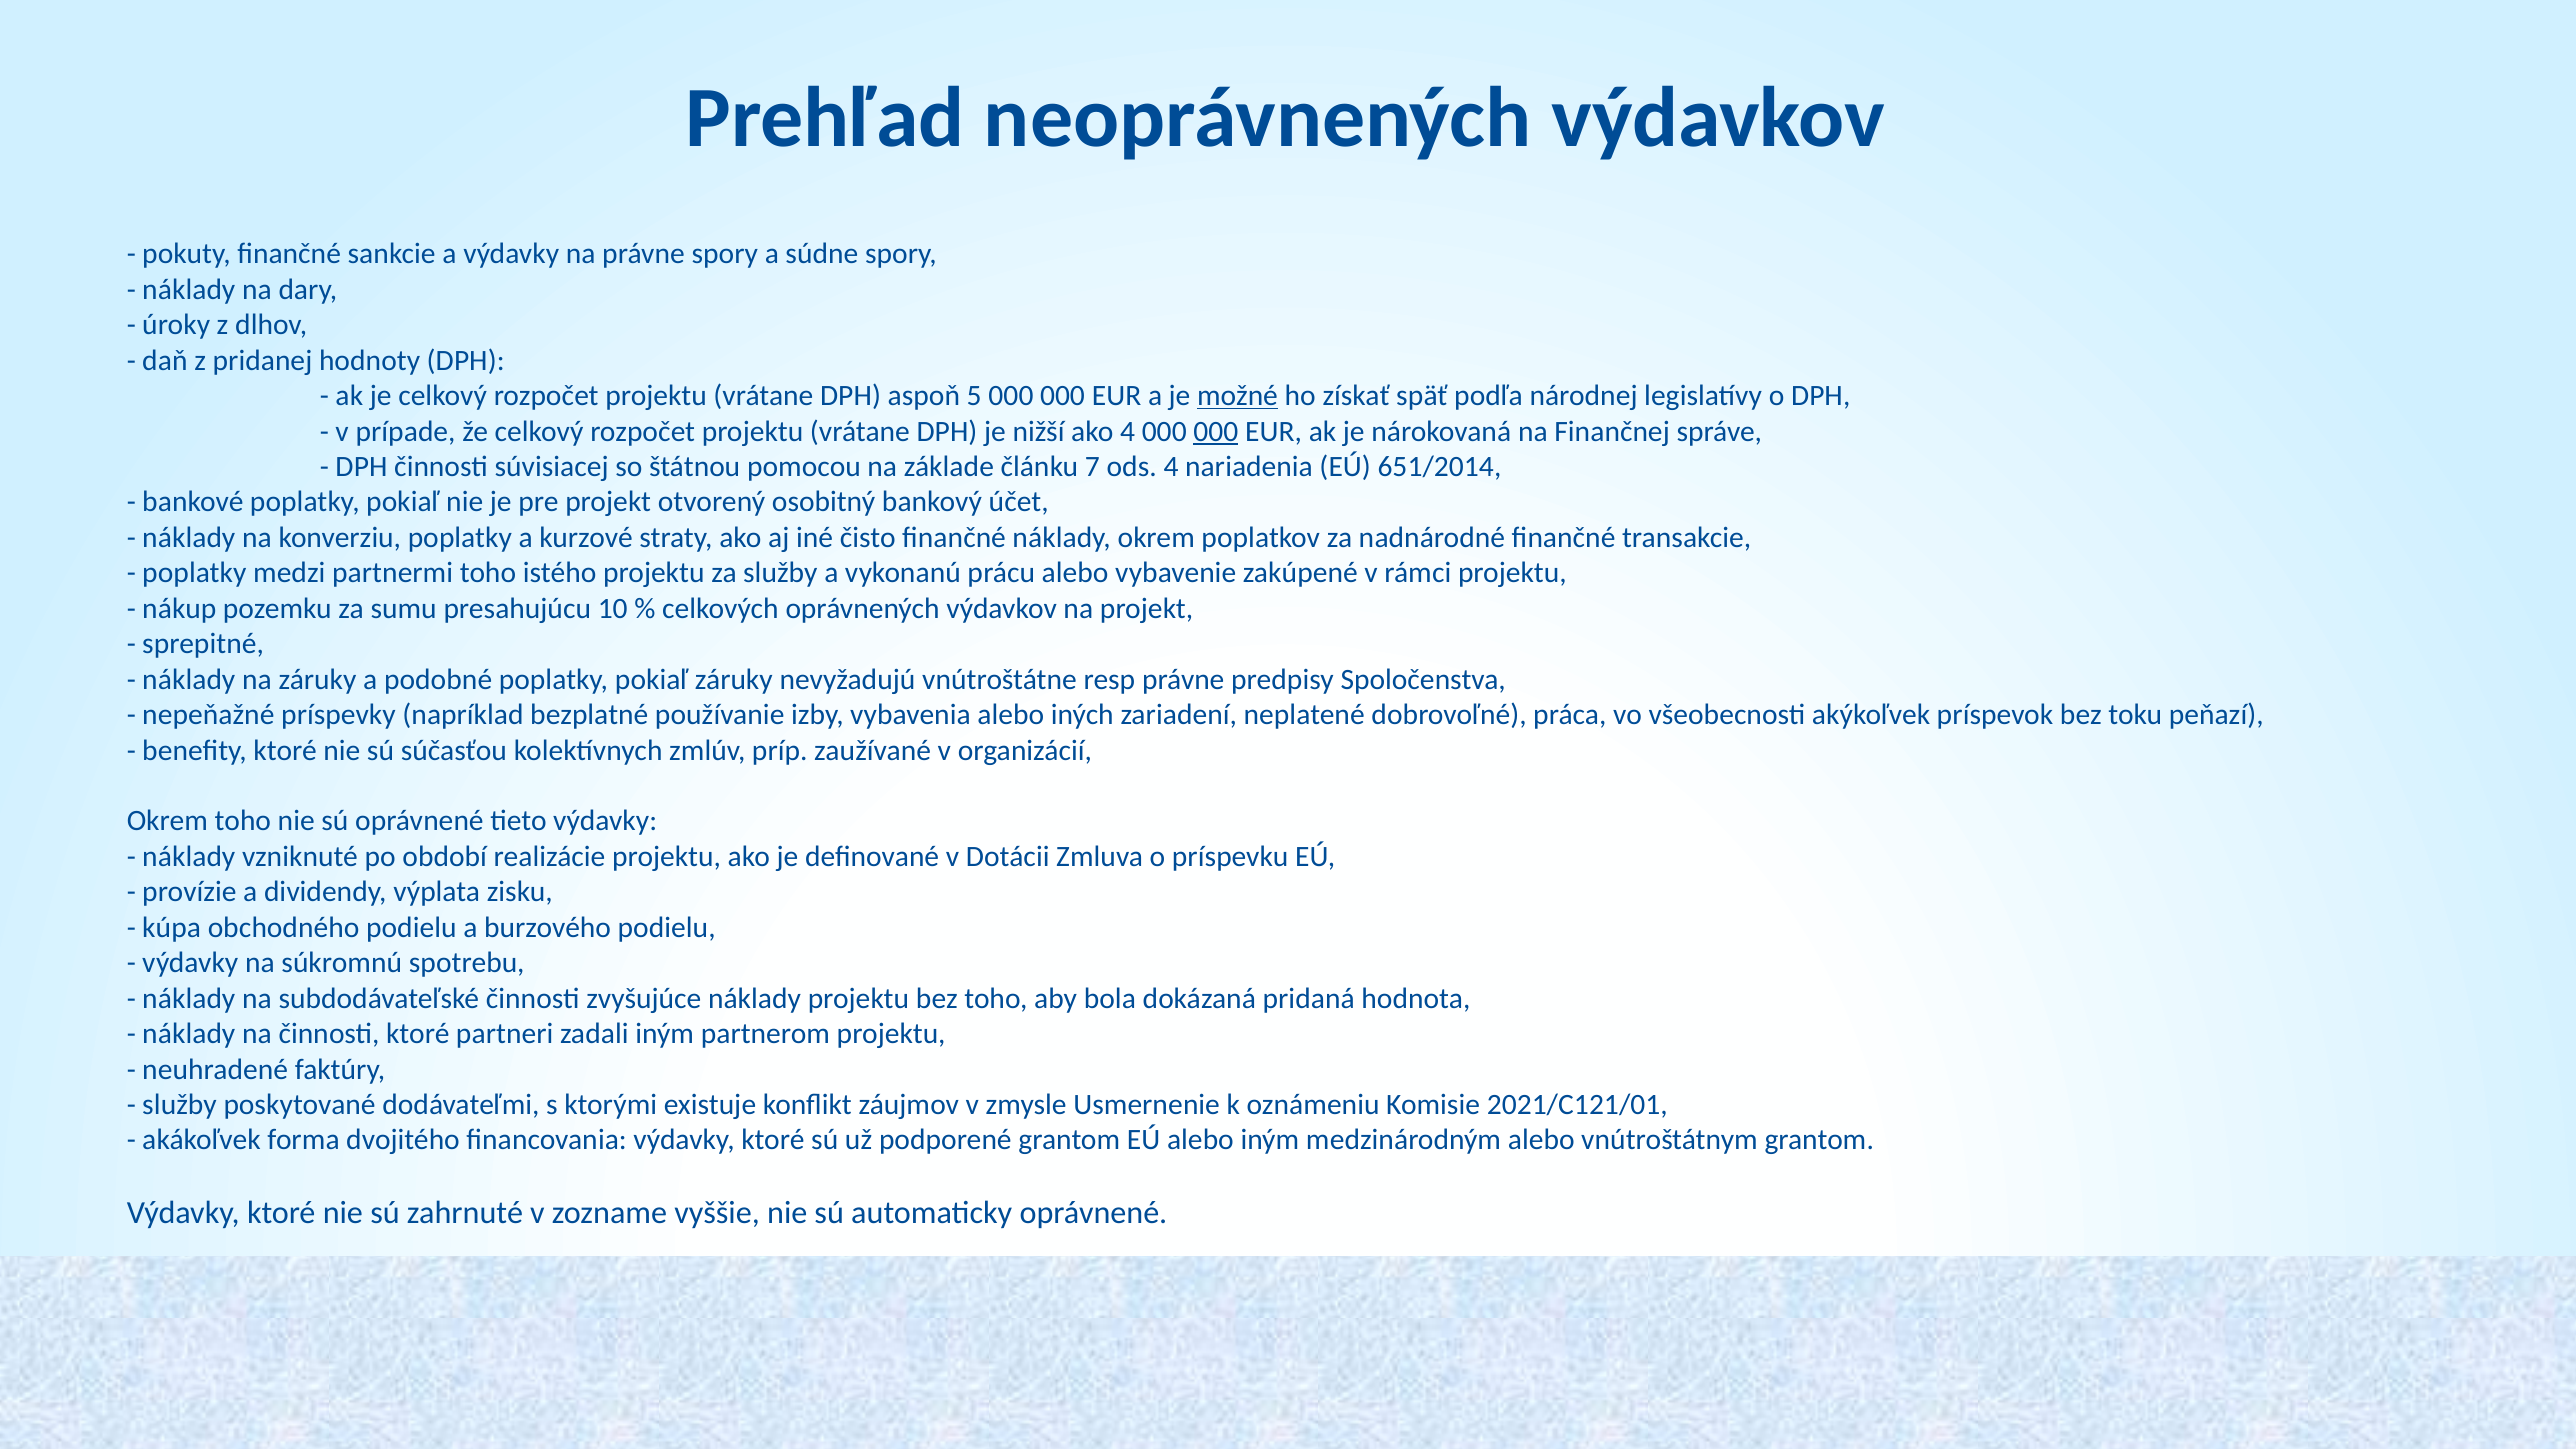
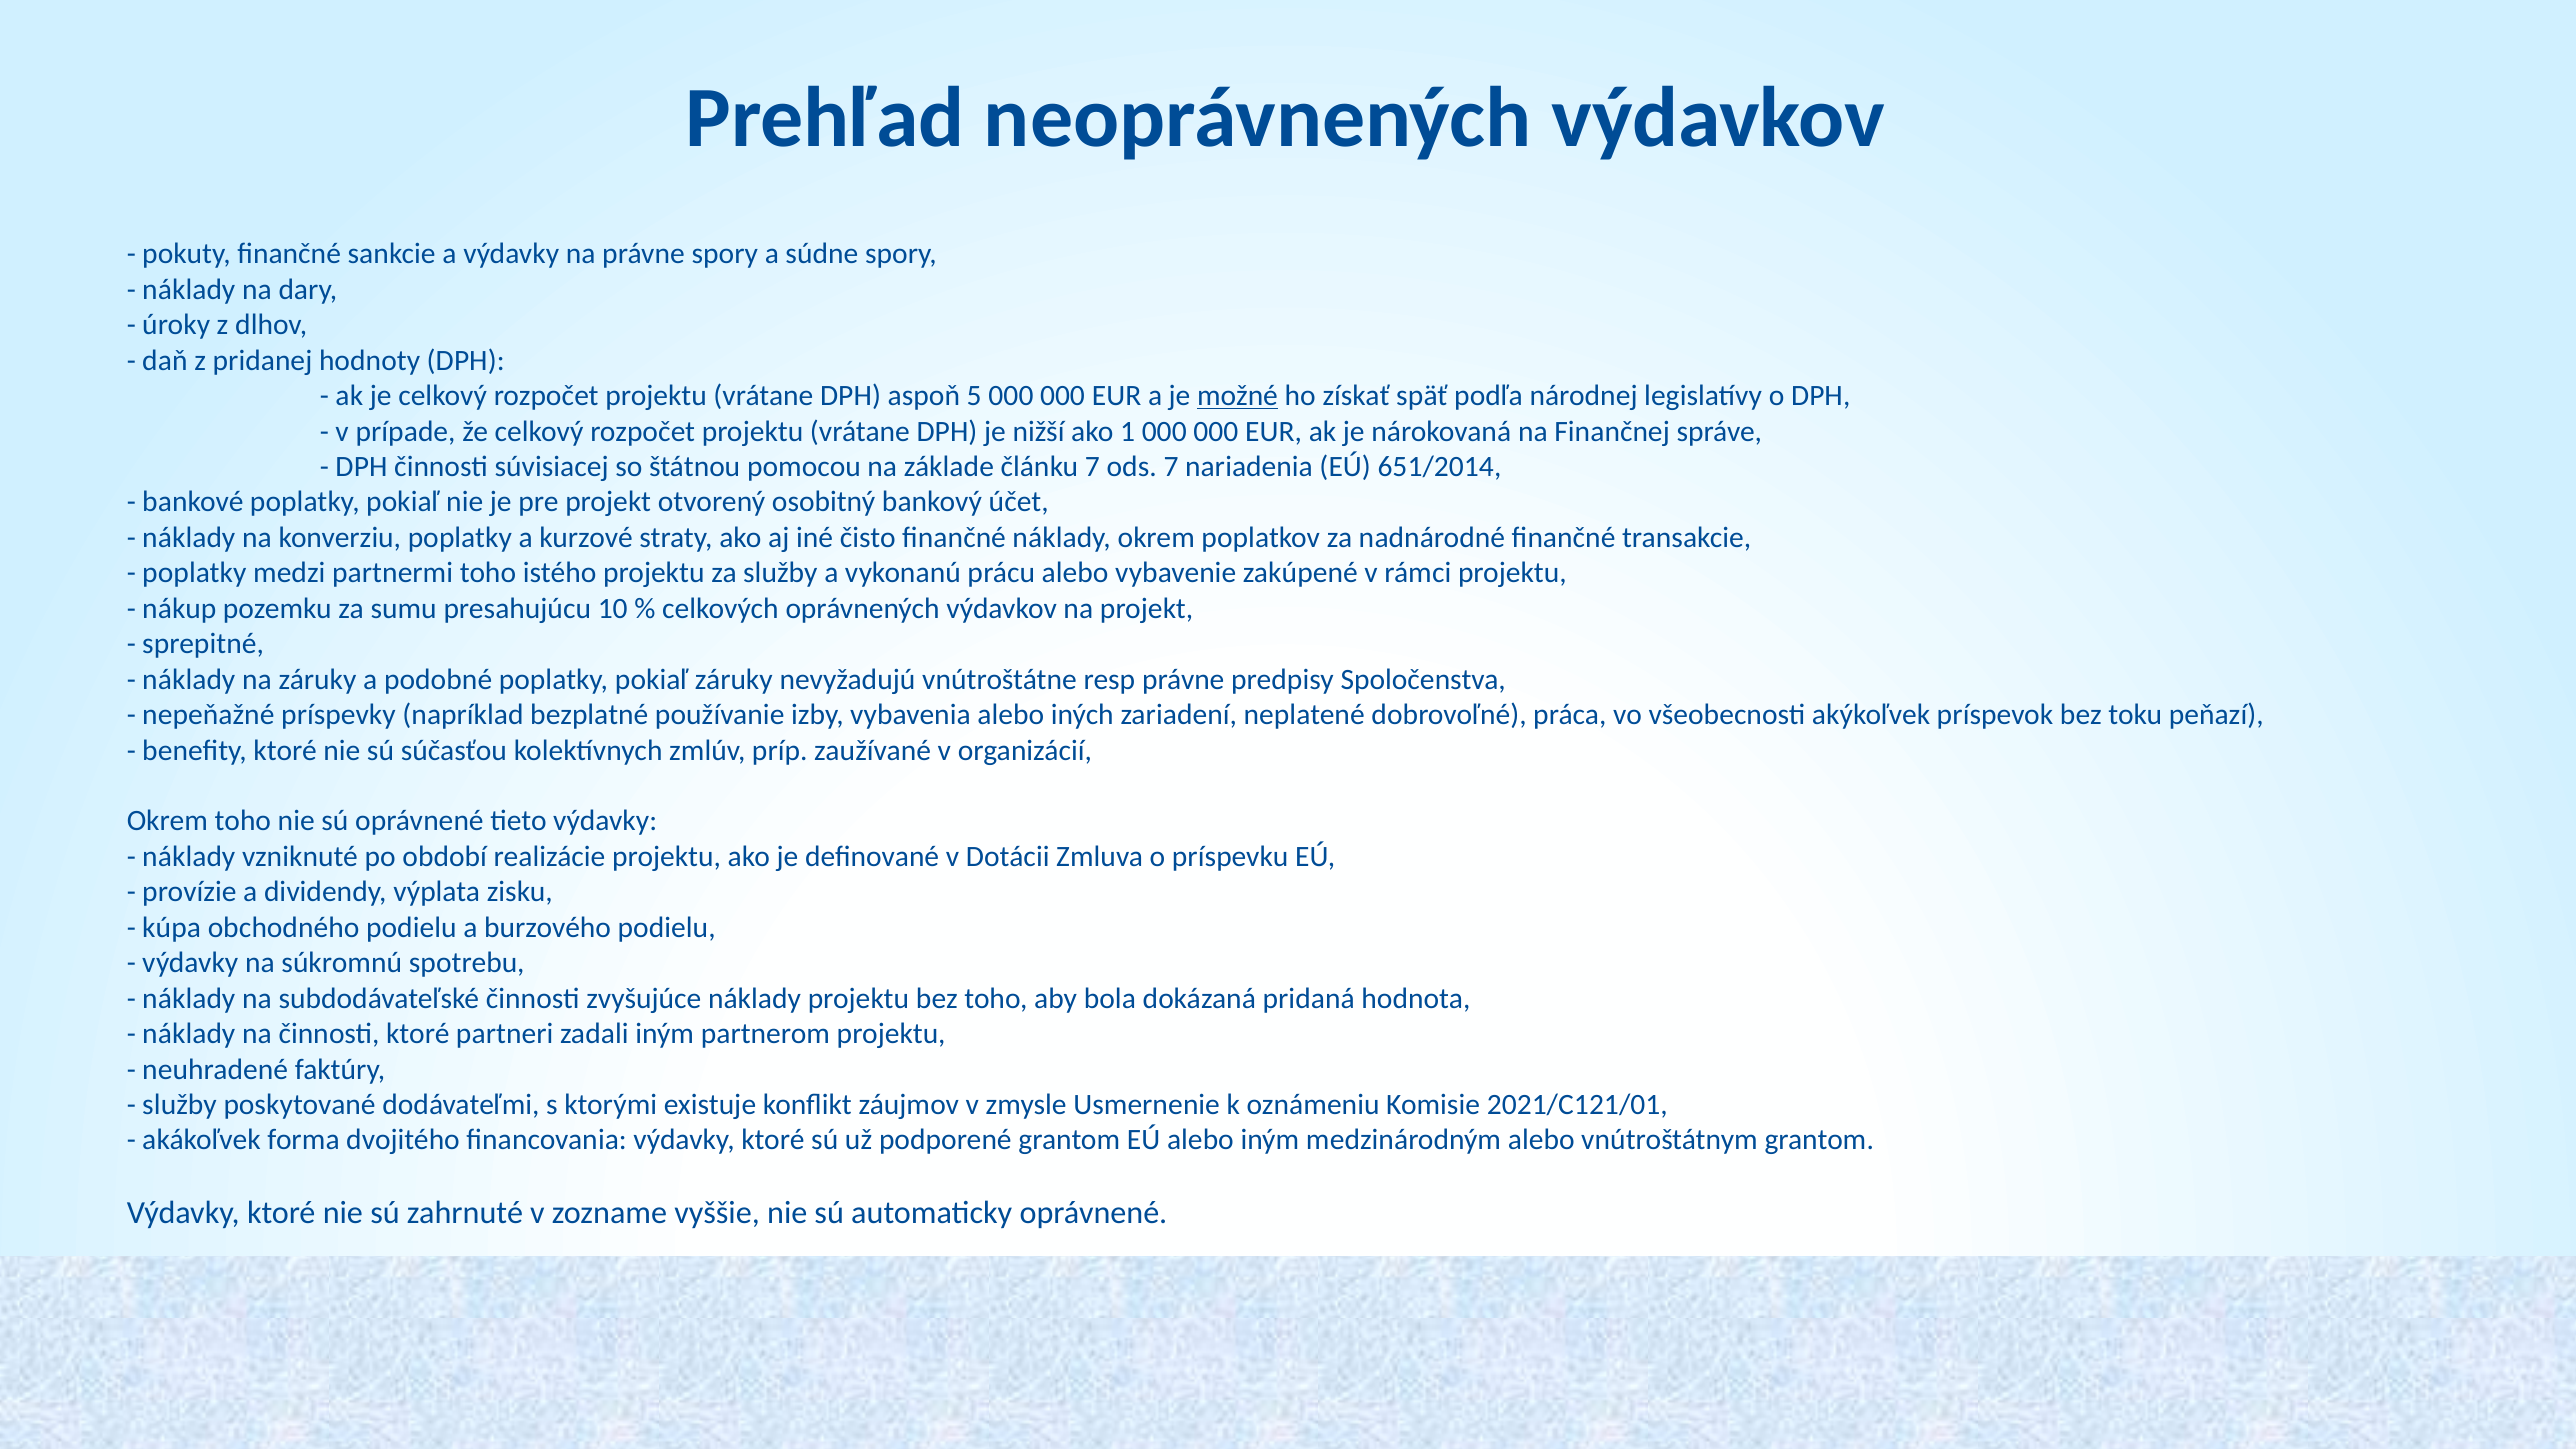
ako 4: 4 -> 1 (1128, 431)
000 underline: present -> none (1216, 431)
ods 4: 4 -> 7 (1171, 467)
